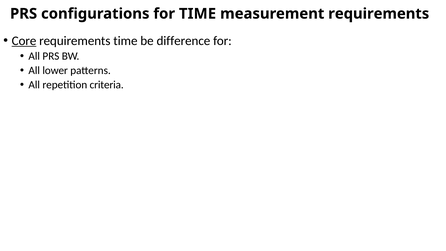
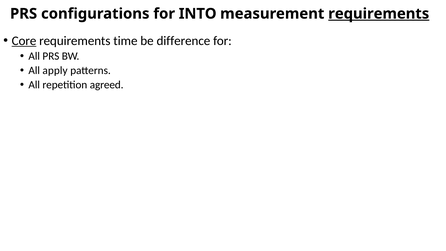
for TIME: TIME -> INTO (198, 14)
requirements underline: none -> present (379, 14)
lower: lower -> apply (55, 71)
criteria: criteria -> agreed (107, 85)
